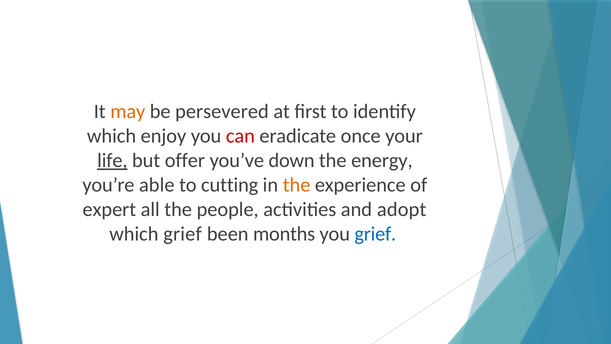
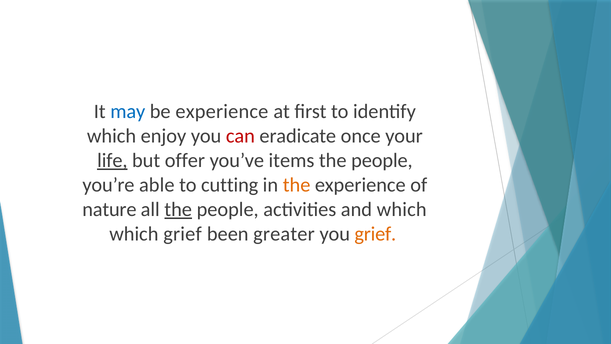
may colour: orange -> blue (128, 112)
be persevered: persevered -> experience (222, 112)
down: down -> items (291, 160)
energy: energy -> people (382, 160)
expert: expert -> nature (109, 209)
the underline: none -> present (178, 209)
and adopt: adopt -> which (402, 209)
months: months -> greater (284, 234)
grief colour: blue -> orange (375, 234)
